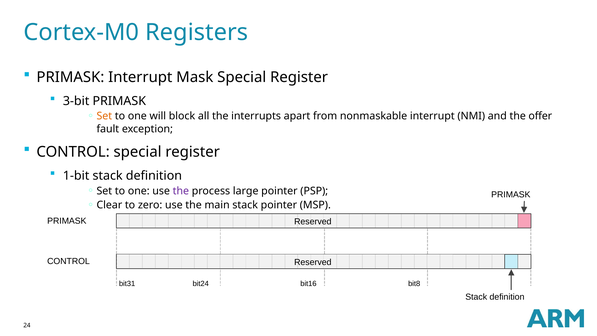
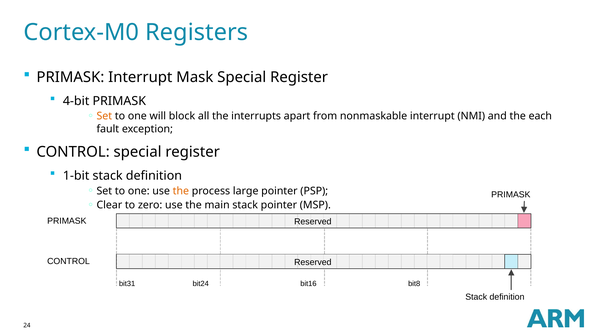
3-bit: 3-bit -> 4-bit (76, 101)
offer: offer -> each (540, 116)
the colour: purple -> orange (181, 191)
